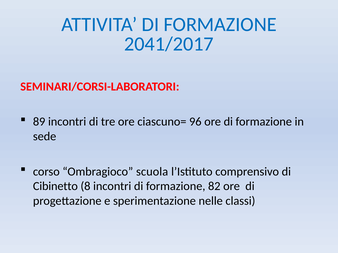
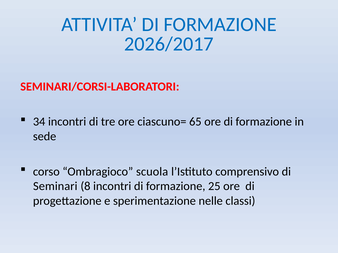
2041/2017: 2041/2017 -> 2026/2017 (169, 44)
89: 89 -> 34 (39, 122)
96: 96 -> 65 (195, 122)
Cibinetto: Cibinetto -> Seminari (55, 187)
82: 82 -> 25 (214, 187)
